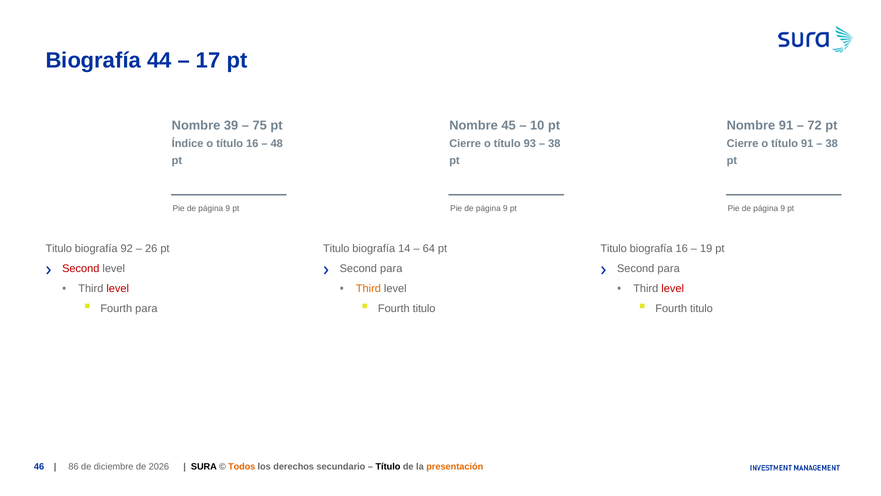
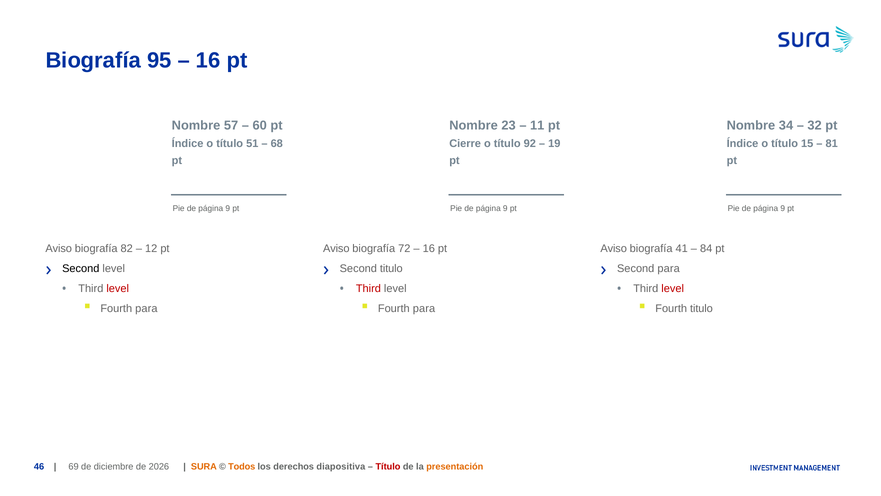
44: 44 -> 95 (159, 60)
17: 17 -> 16 (208, 60)
39: 39 -> 57 (231, 125)
75: 75 -> 60 (260, 125)
45: 45 -> 23 (509, 125)
10: 10 -> 11 (537, 125)
Nombre 91: 91 -> 34 (786, 125)
72: 72 -> 32 (815, 125)
título 16: 16 -> 51 (252, 143)
48: 48 -> 68 (277, 143)
93: 93 -> 92 (530, 143)
38: 38 -> 19 (554, 143)
Cierre: Cierre -> Índice (743, 143)
título 91: 91 -> 15 (807, 143)
38: 38 -> 81 (832, 143)
Titulo: Titulo -> Aviso (59, 249)
92: 92 -> 82 (127, 249)
26: 26 -> 12 (151, 249)
Titulo: Titulo -> Aviso (336, 249)
14: 14 -> 72 (404, 249)
64: 64 -> 16 (429, 249)
Titulo: Titulo -> Aviso (614, 249)
biografía 16: 16 -> 41 (682, 249)
19: 19 -> 84 (706, 249)
Second colour: red -> black (81, 269)
para: para -> titulo (391, 269)
Third colour: orange -> red (368, 289)
titulo: titulo -> para (424, 308)
86: 86 -> 69 (74, 467)
SURA colour: black -> orange (204, 467)
secundario: secundario -> diapositiva (341, 467)
Título colour: black -> red (388, 467)
